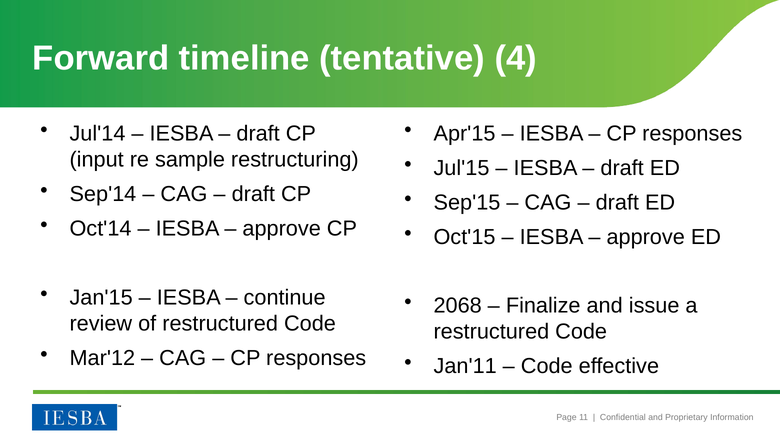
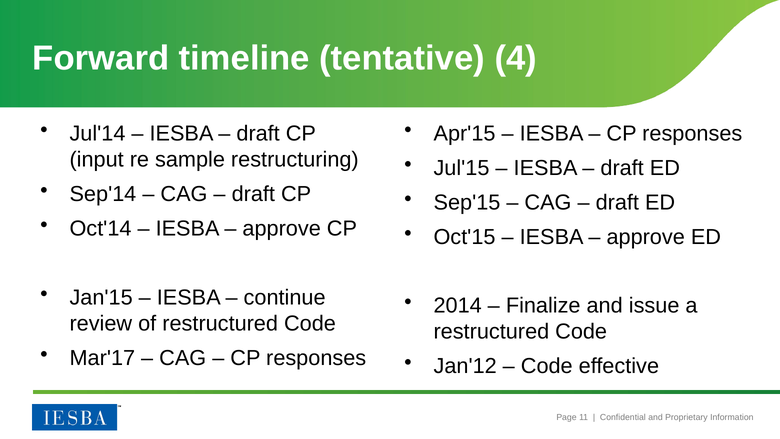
2068: 2068 -> 2014 (458, 306)
Mar'12: Mar'12 -> Mar'17 (102, 358)
Jan'11: Jan'11 -> Jan'12 (465, 366)
